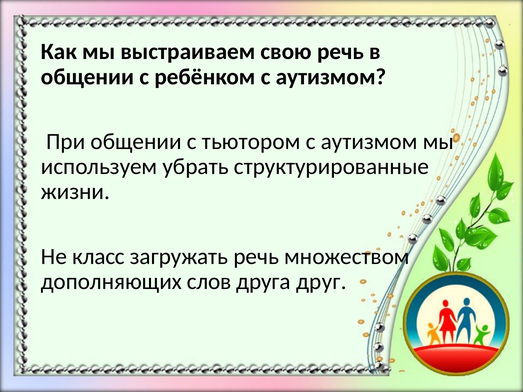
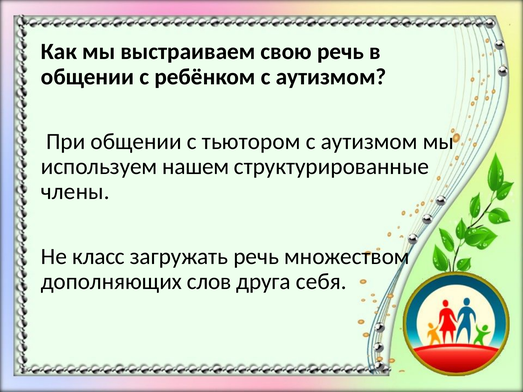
убрать: убрать -> нашем (196, 167)
жизни: жизни -> члены (75, 192)
друг: друг -> себя (321, 282)
